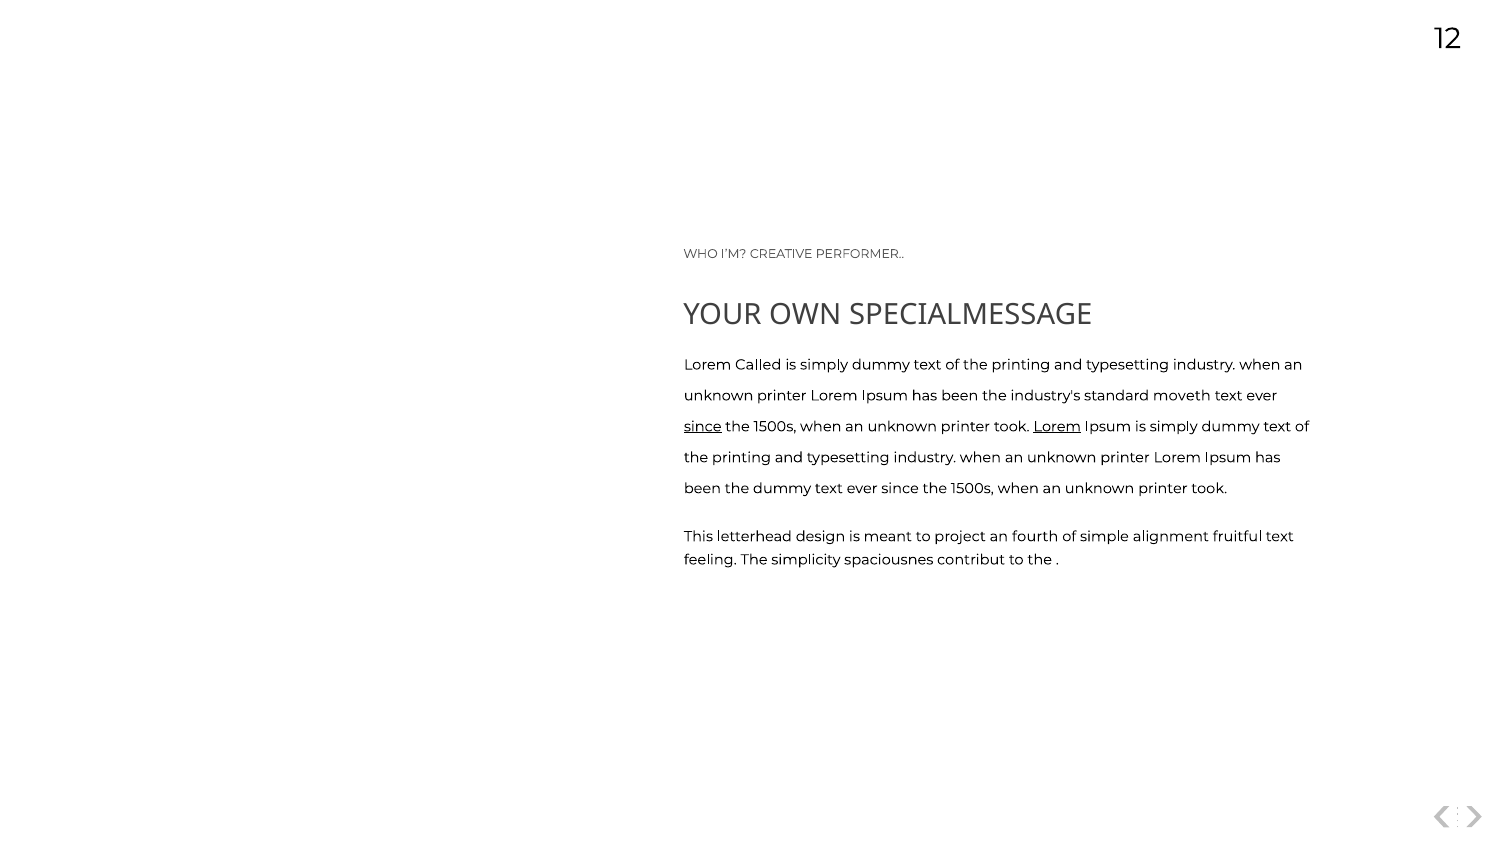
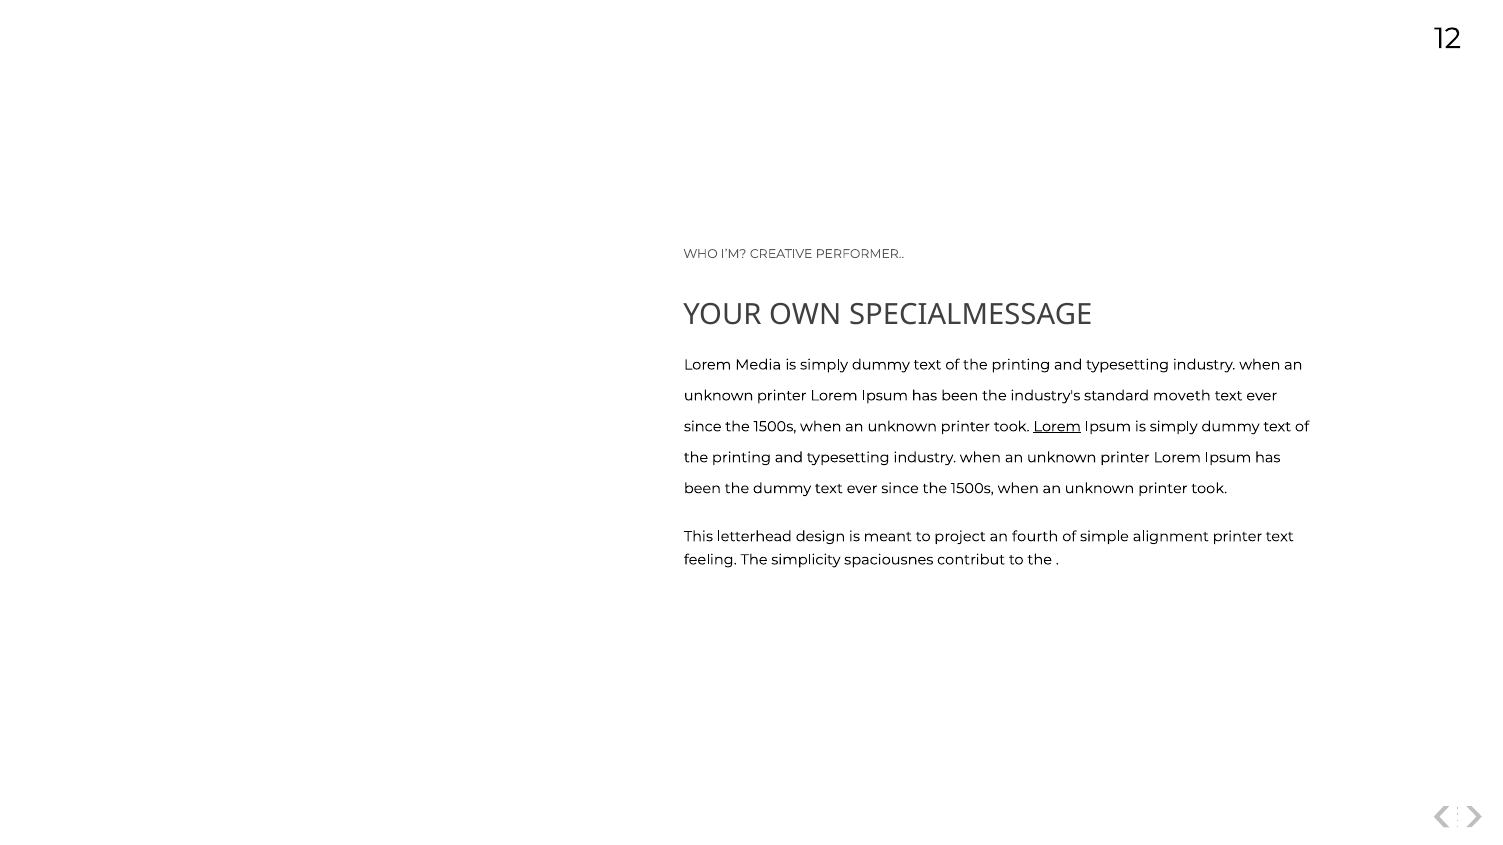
Called: Called -> Media (758, 365)
since underline: present -> none (703, 427)
alignment fruitful: fruitful -> printer (1237, 537)
